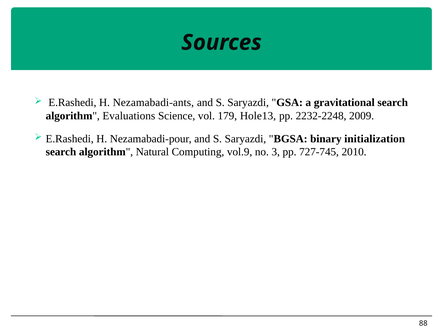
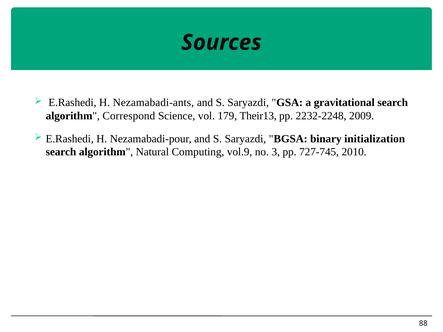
Evaluations: Evaluations -> Correspond (129, 116)
Hole13: Hole13 -> Their13 (258, 116)
